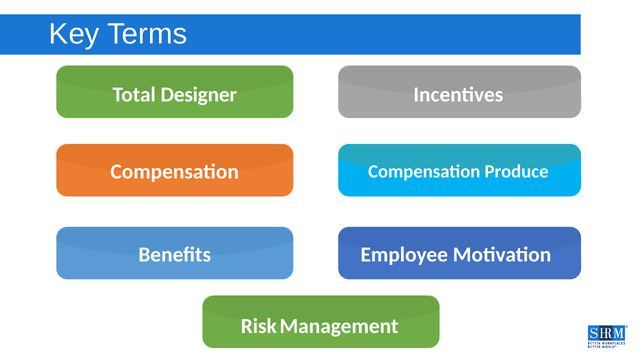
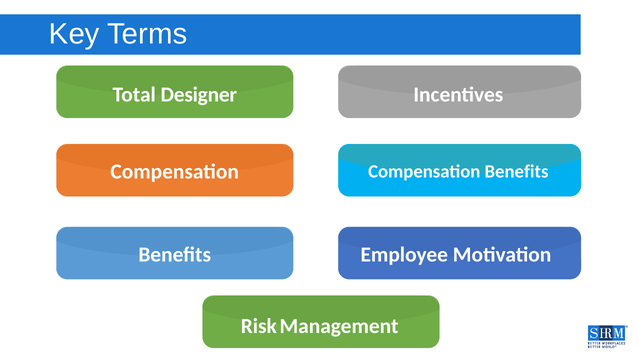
Produce: Produce -> Benefits (517, 171)
